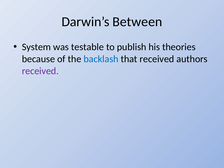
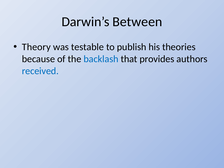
System: System -> Theory (36, 47)
that received: received -> provides (157, 59)
received colour: purple -> blue (40, 71)
